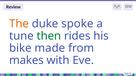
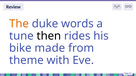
spoke: spoke -> words (77, 24)
then colour: green -> black (49, 36)
makes: makes -> theme (26, 61)
